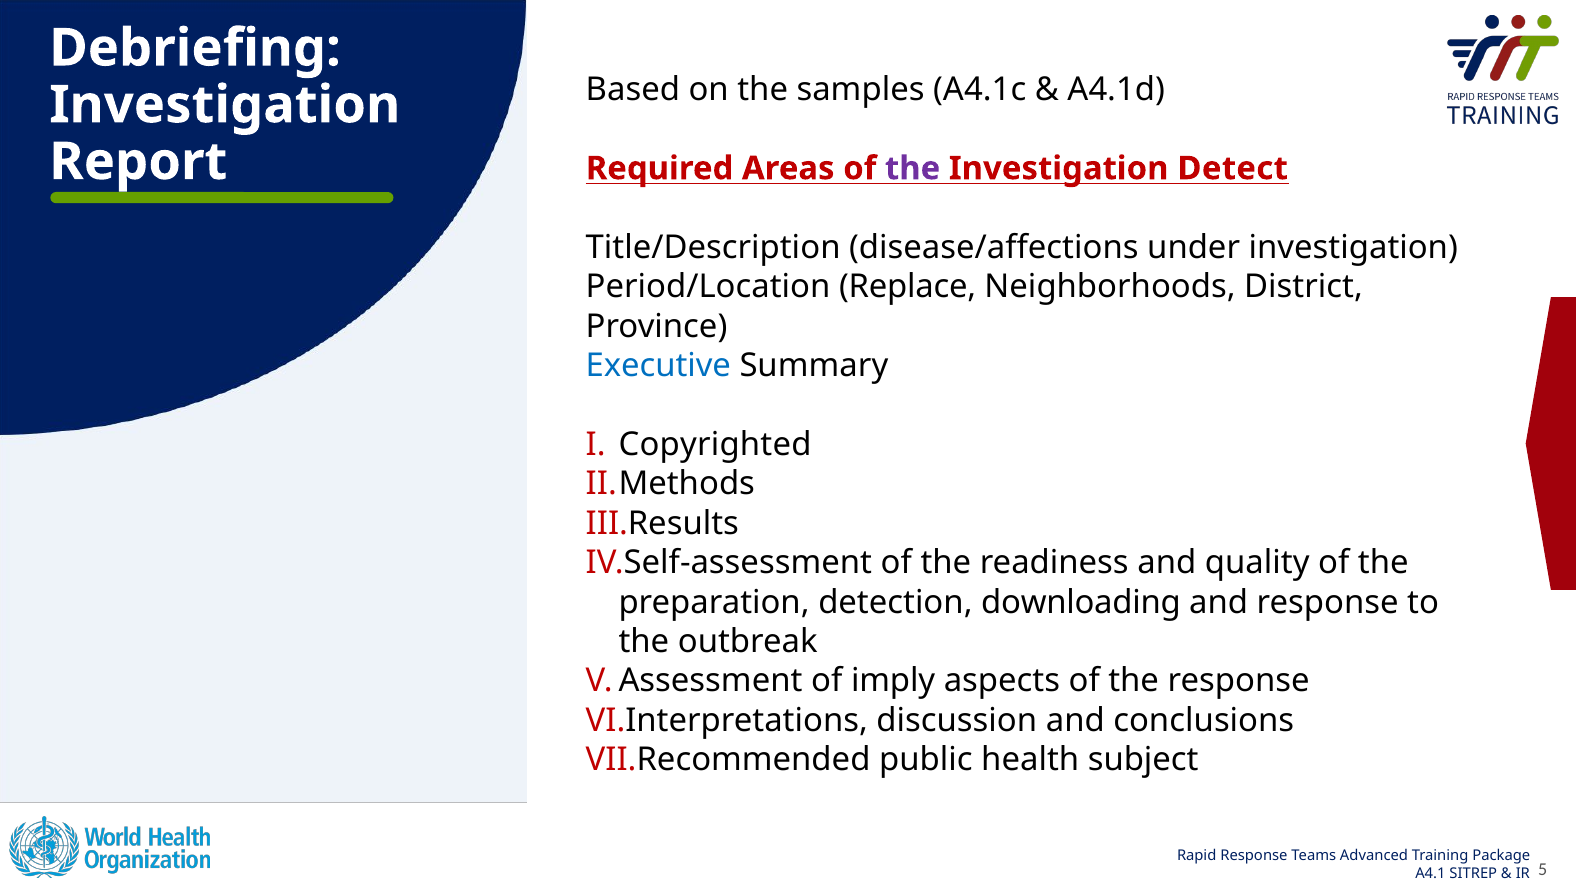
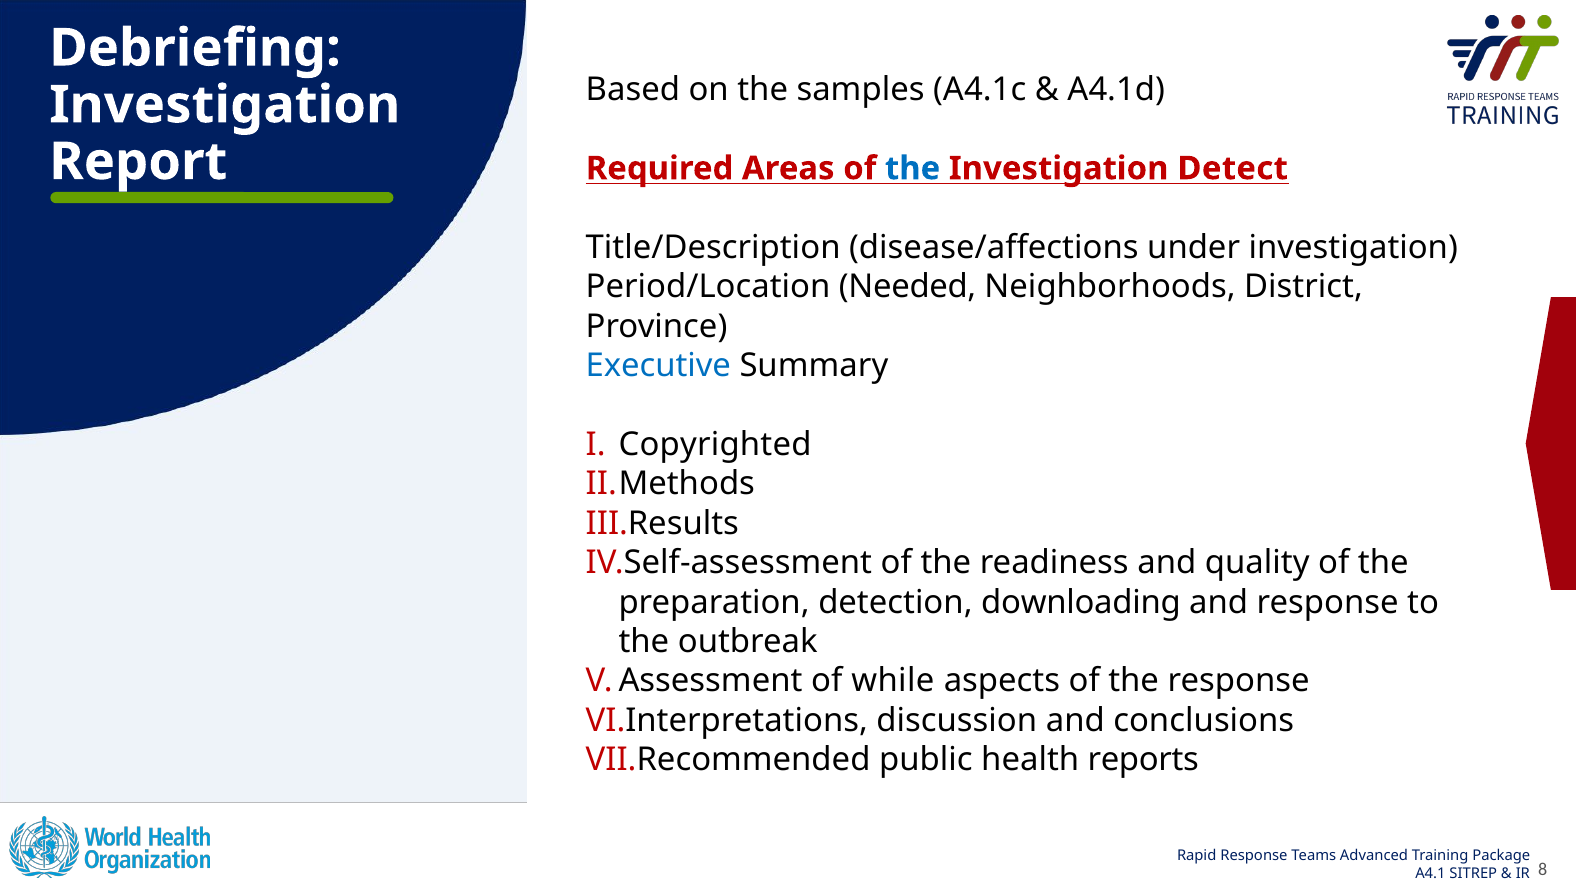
the colour: purple -> blue (913, 168)
Replace: Replace -> Needed (908, 287)
imply: imply -> while (893, 681)
subject: subject -> reports (1143, 760)
5: 5 -> 8 (1543, 869)
